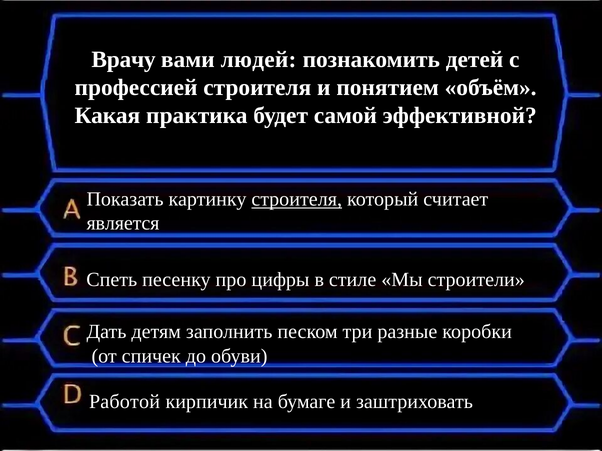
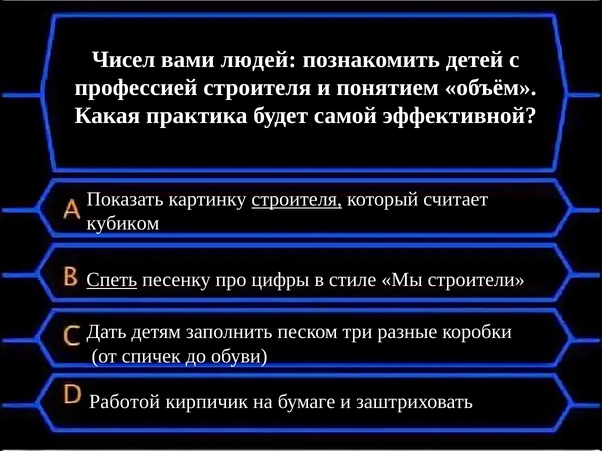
Врачу: Врачу -> Чисел (124, 59)
является: является -> кубиком (123, 224)
Спеть underline: none -> present (112, 280)
